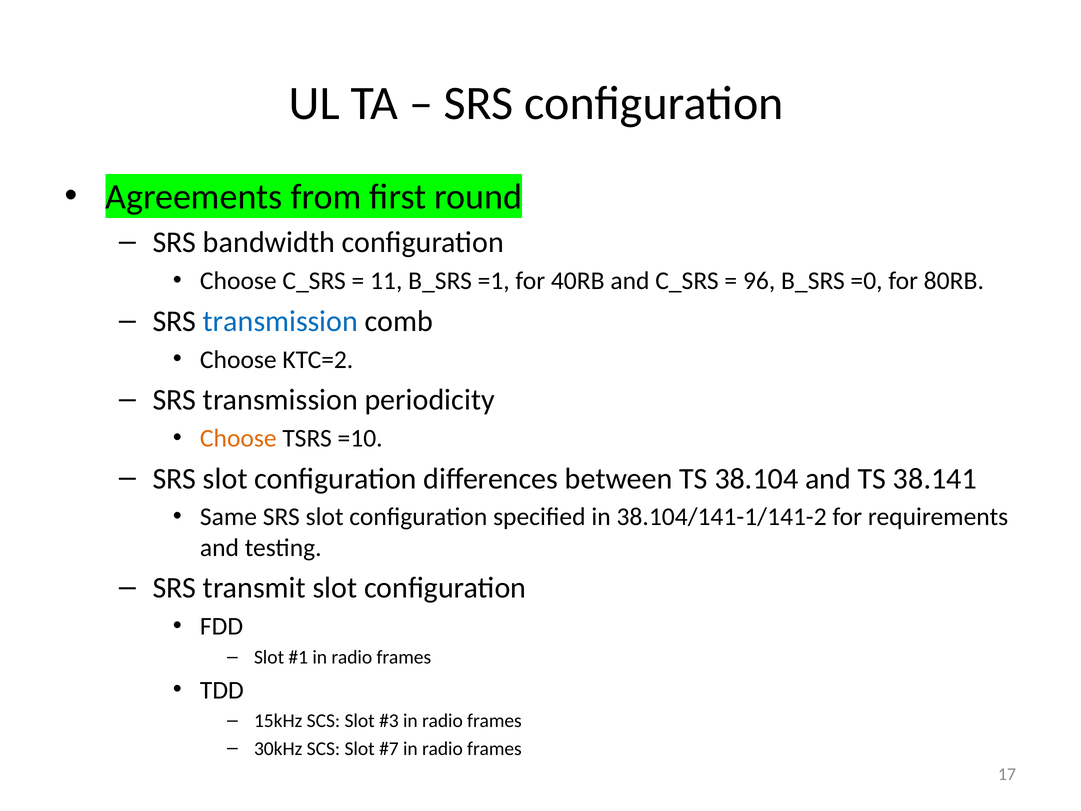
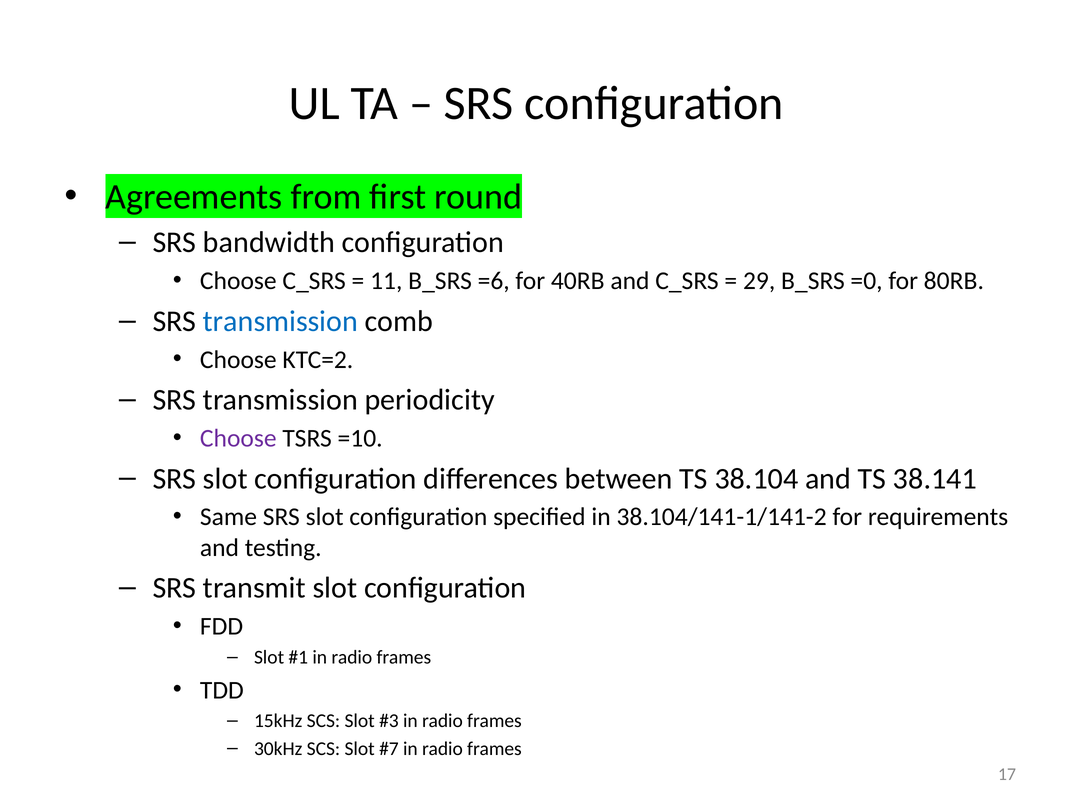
=1: =1 -> =6 (494, 281)
96: 96 -> 29 (759, 281)
Choose colour: orange -> purple (238, 438)
